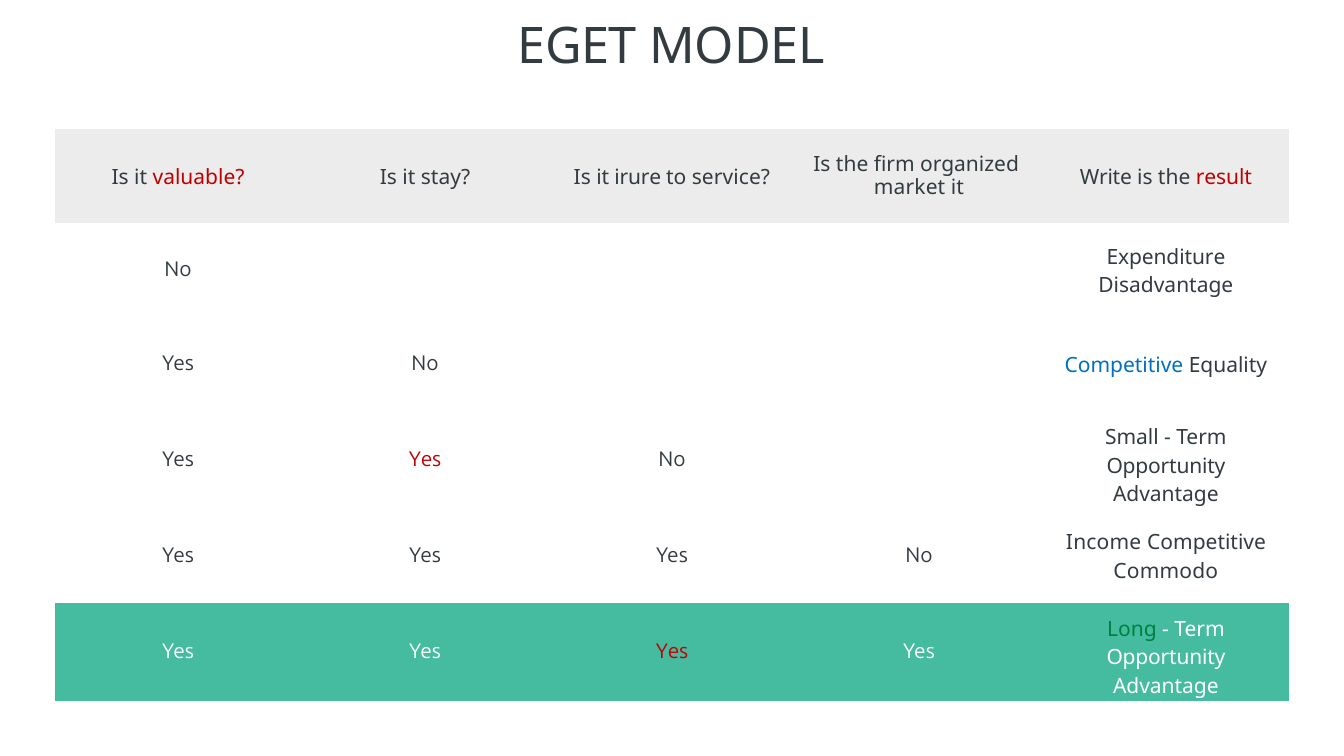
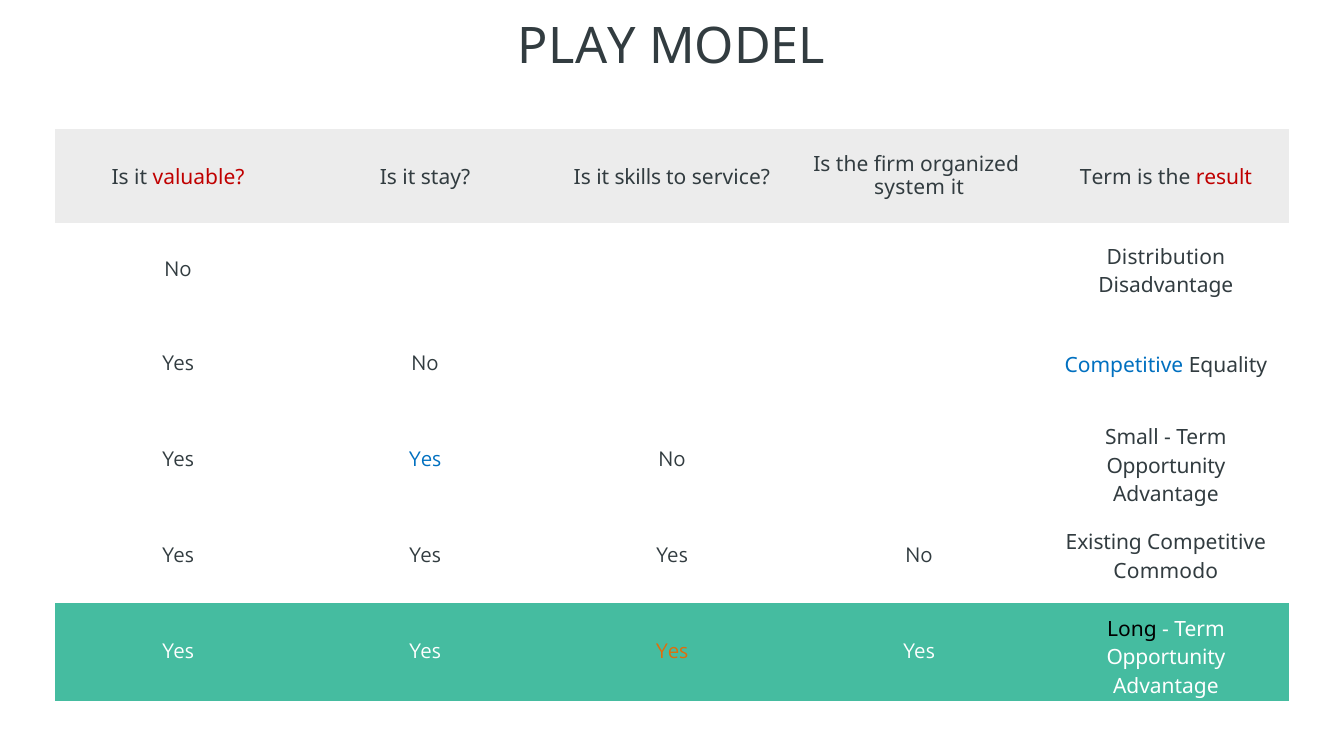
EGET: EGET -> PLAY (577, 47)
irure: irure -> skills (638, 177)
Write: Write -> Term (1106, 177)
market: market -> system (910, 188)
Expenditure: Expenditure -> Distribution (1166, 257)
Yes colour: red -> blue (425, 459)
Income: Income -> Existing (1104, 543)
Long colour: green -> black (1132, 629)
Yes colour: red -> orange (672, 651)
